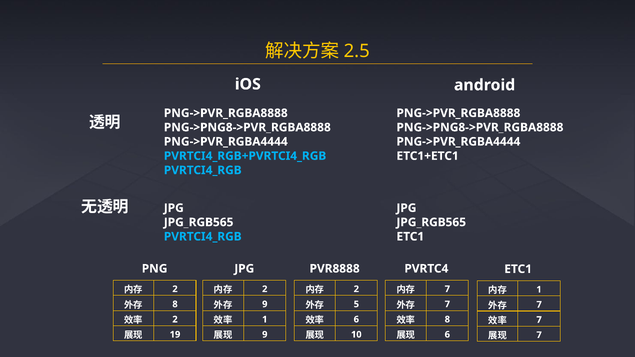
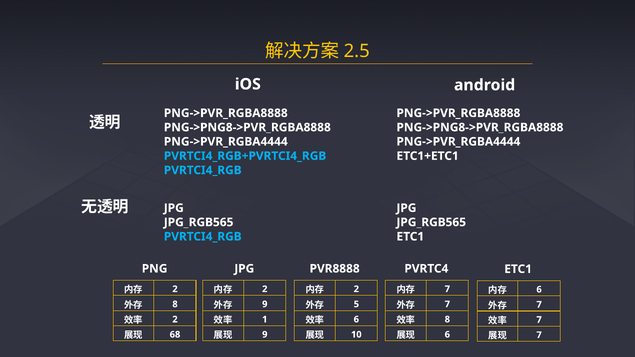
1: 1 -> 6 (539, 290)
19: 19 -> 68 (175, 335)
